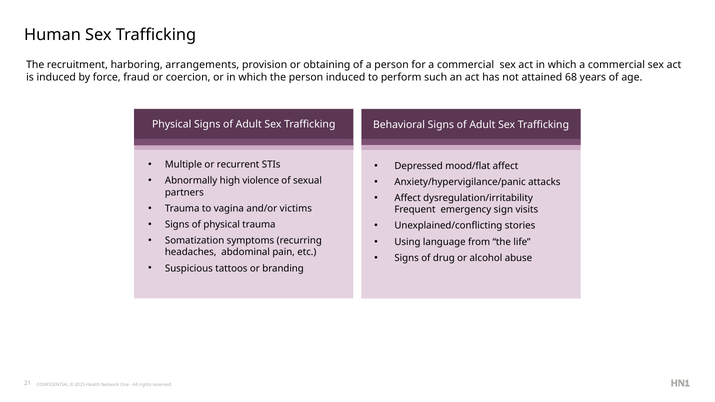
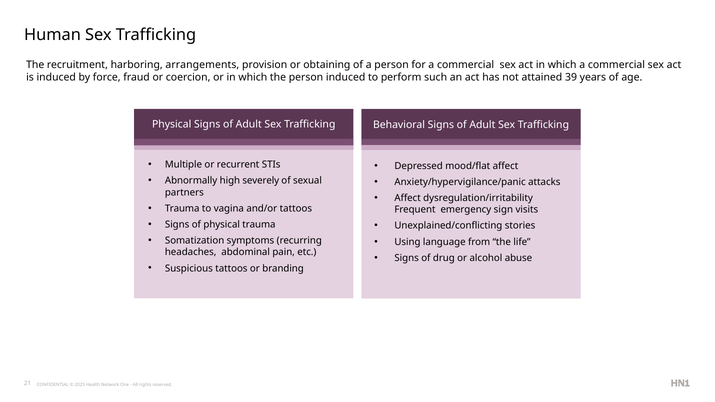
68: 68 -> 39 (571, 77)
violence: violence -> severely (261, 181)
and/or victims: victims -> tattoos (296, 209)
